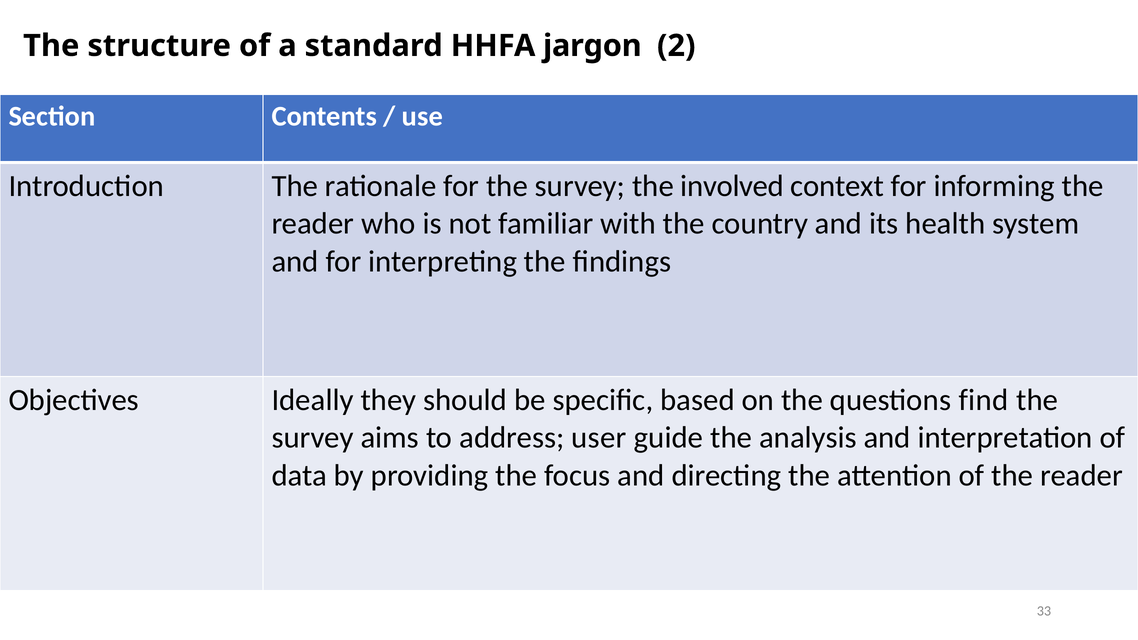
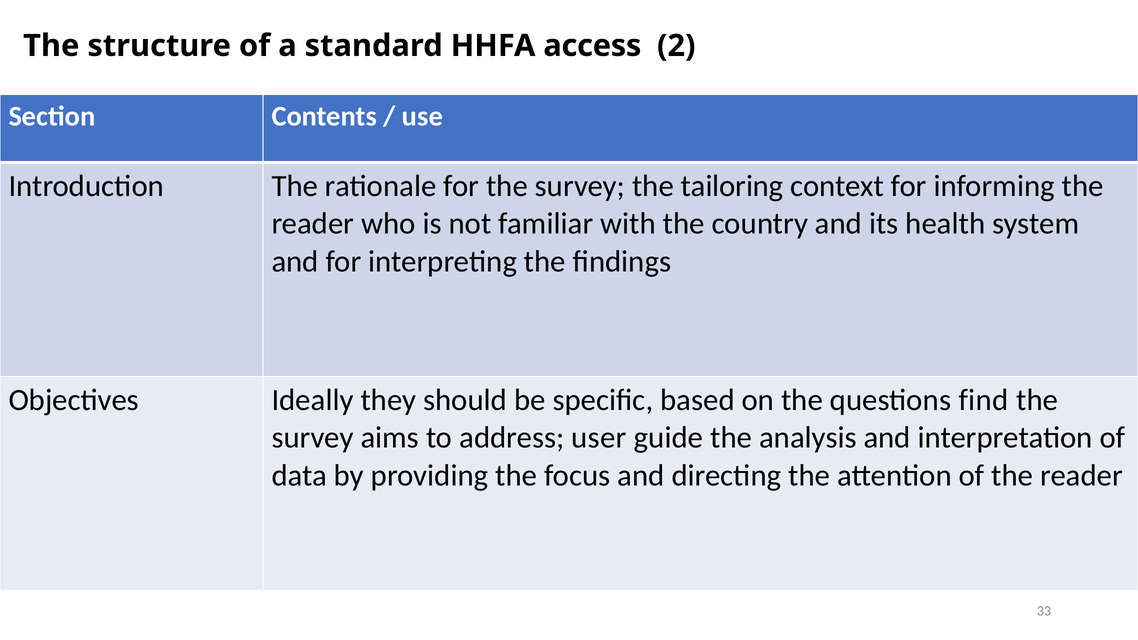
jargon: jargon -> access (592, 46)
involved: involved -> tailoring (732, 186)
